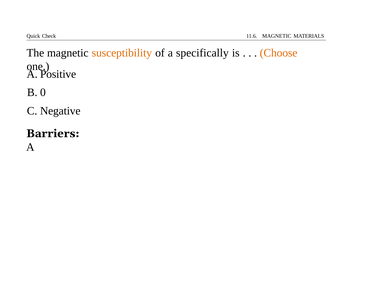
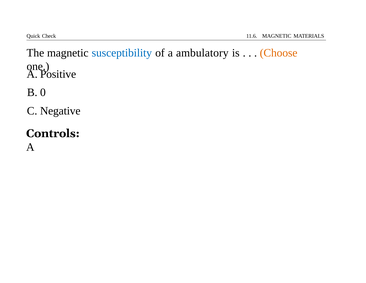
susceptibility colour: orange -> blue (122, 53)
specifically: specifically -> ambulatory (202, 53)
Barriers: Barriers -> Controls (53, 133)
